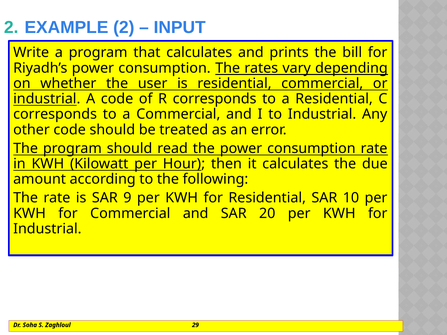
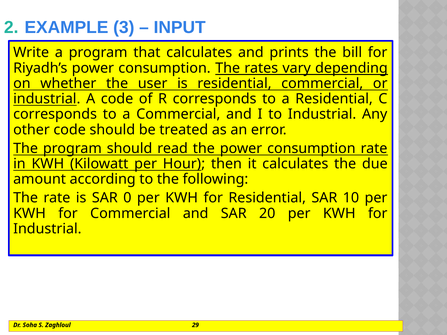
EXAMPLE 2: 2 -> 3 (124, 28)
9: 9 -> 0 (127, 198)
